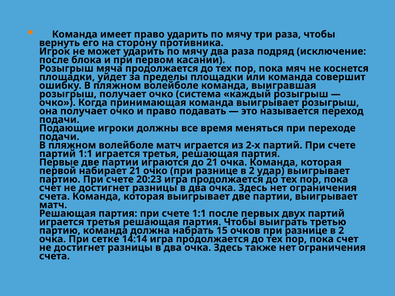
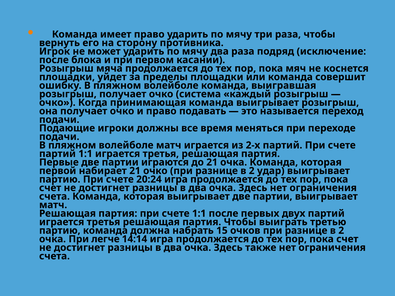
20:23: 20:23 -> 20:24 (149, 179)
сетке: сетке -> легче (105, 239)
